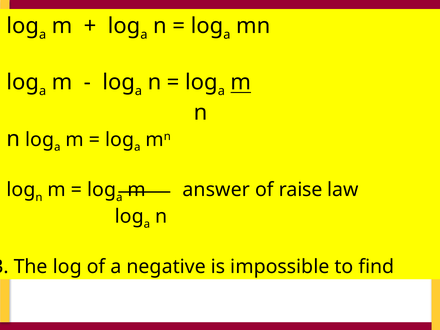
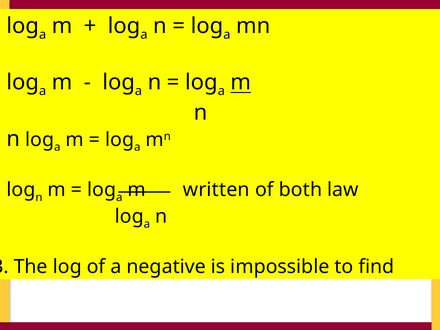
answer: answer -> written (216, 190)
raise: raise -> both (300, 190)
